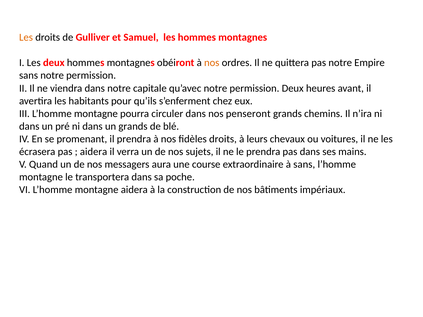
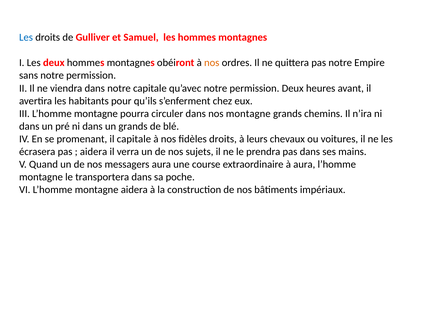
Les colour: orange -> blue (26, 37)
nos penseront: penseront -> montagne (248, 114)
il prendra: prendra -> capitale (134, 139)
à sans: sans -> aura (304, 164)
